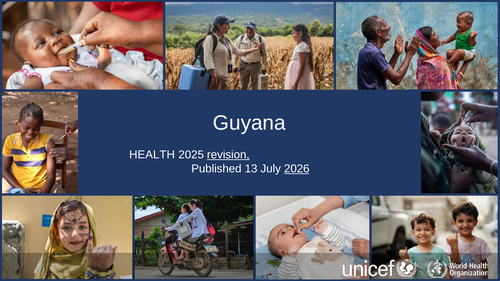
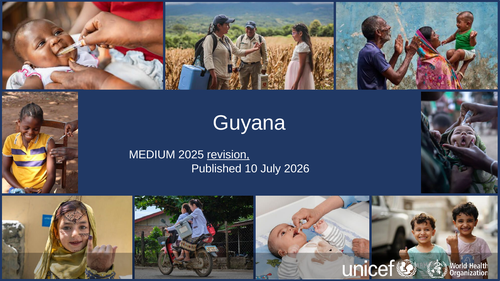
HEALTH: HEALTH -> MEDIUM (152, 155)
13: 13 -> 10 (251, 169)
2026 underline: present -> none (297, 169)
